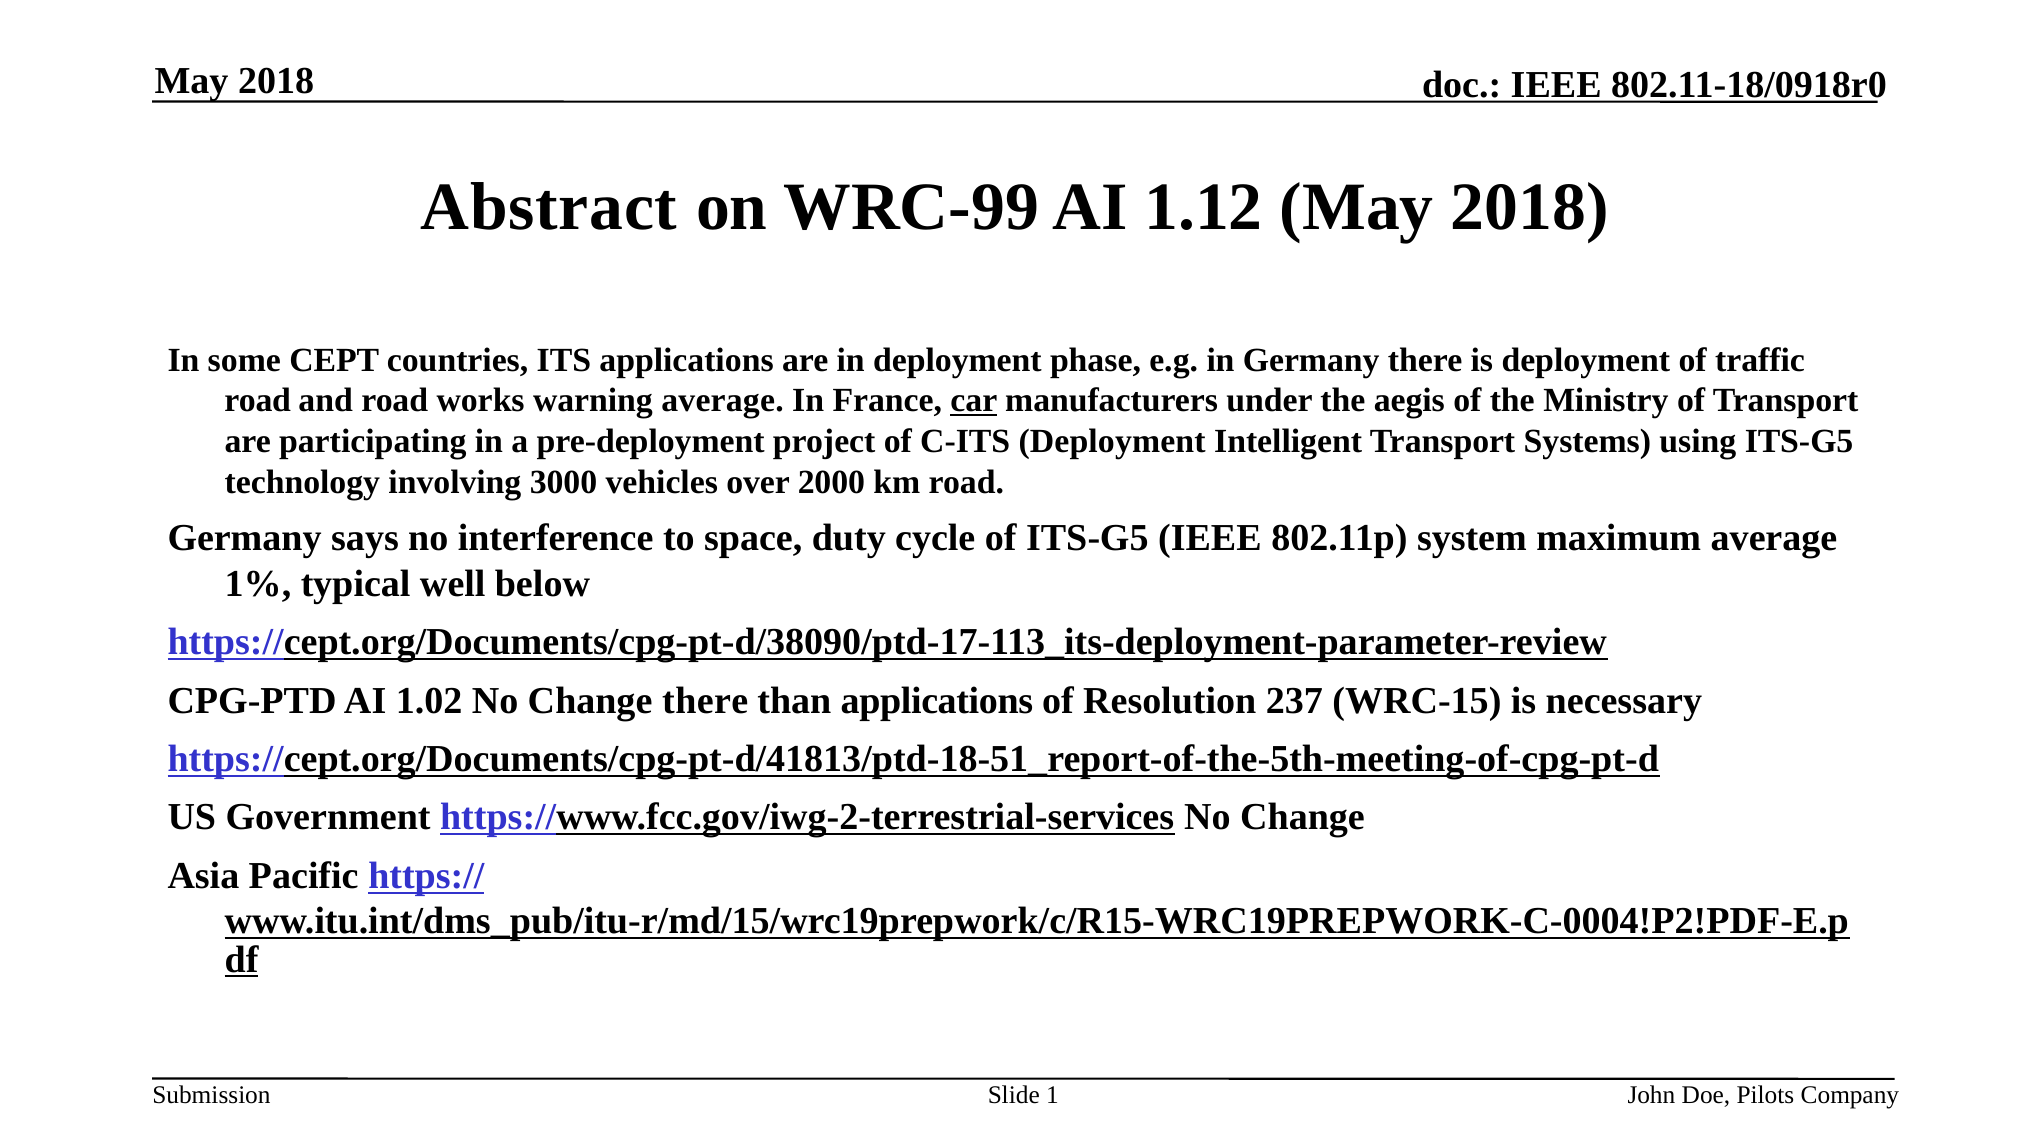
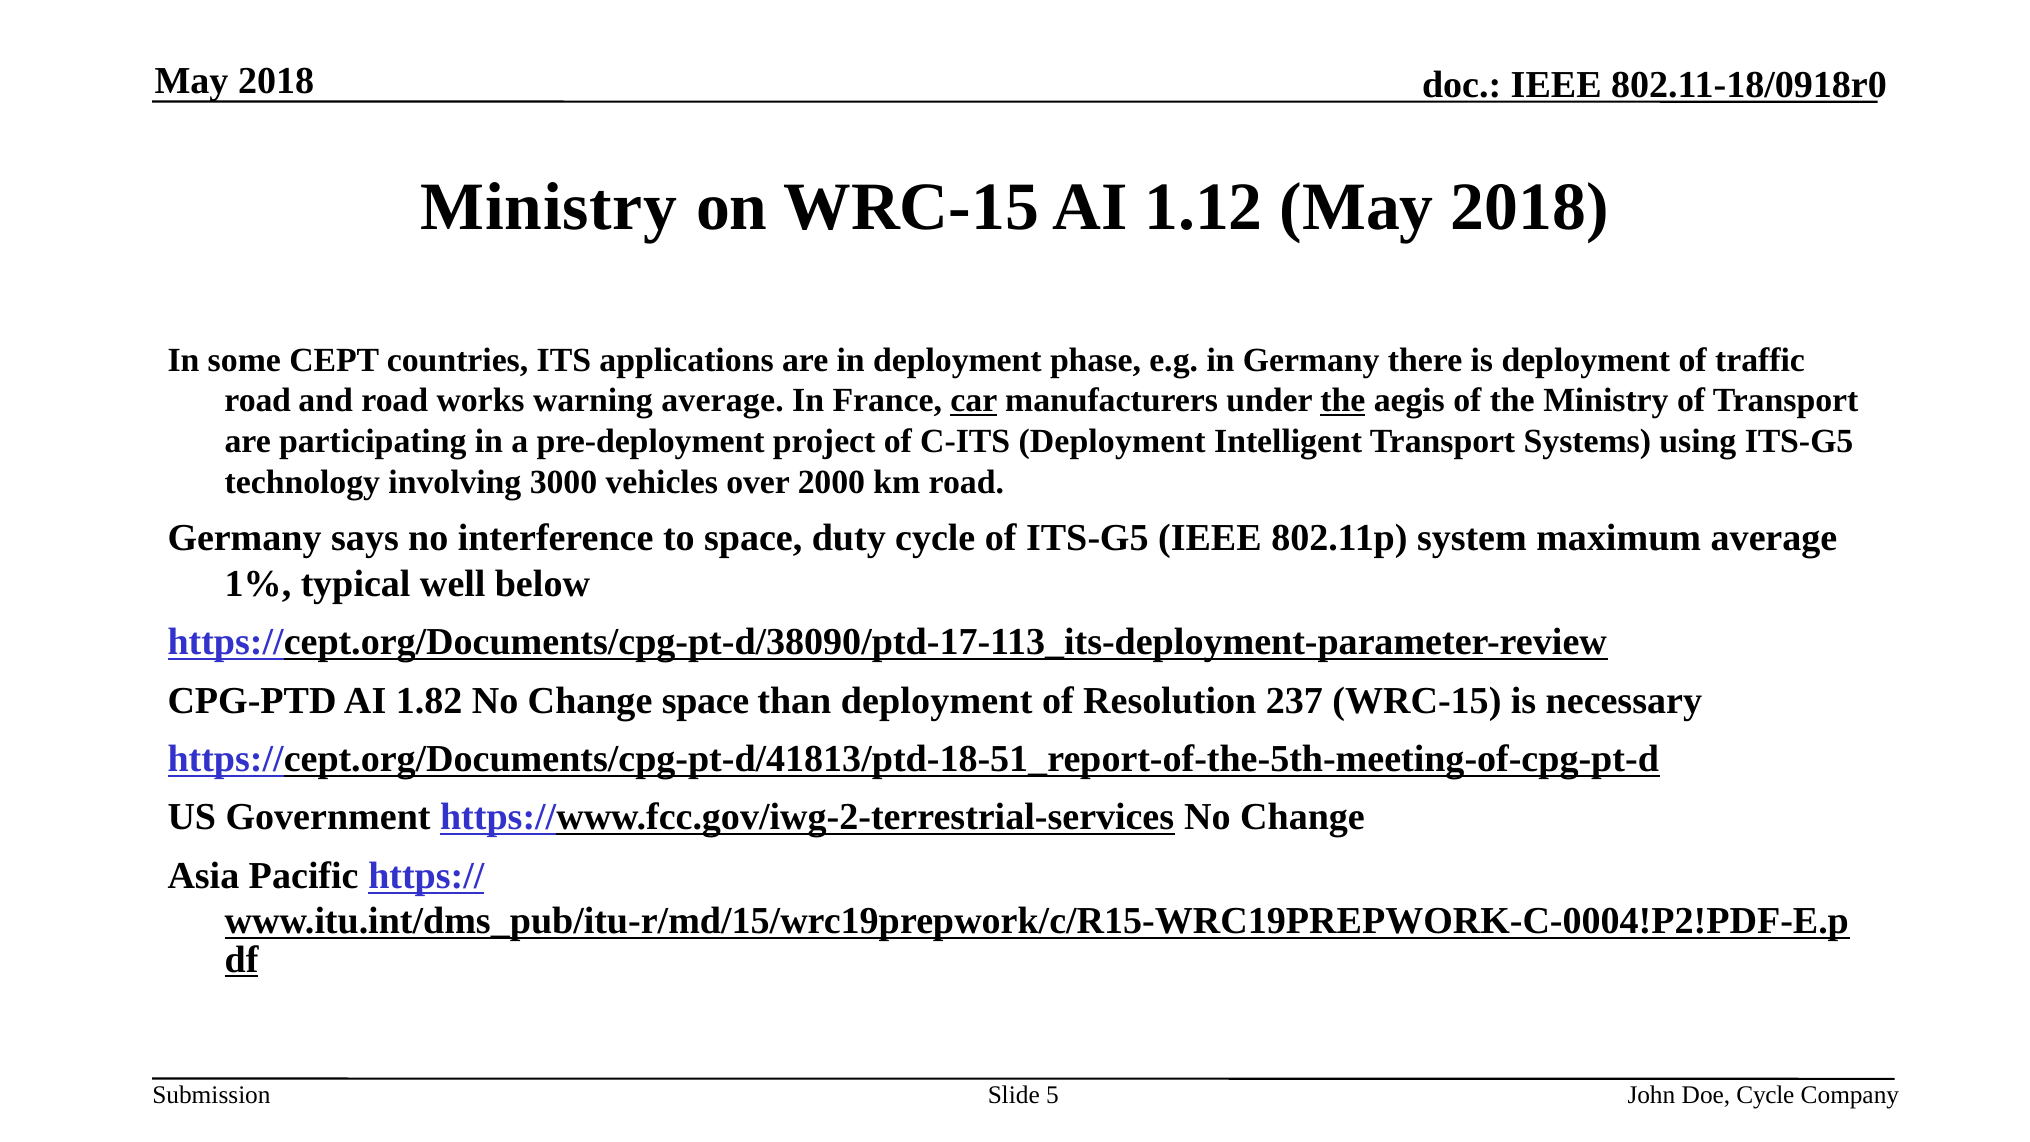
Abstract: Abstract -> Ministry (549, 208)
on WRC-99: WRC-99 -> WRC-15 (911, 208)
the underline: none -> present (1343, 401)
1.02: 1.02 -> 1.82 (429, 700)
Change there: there -> space (706, 700)
than applications: applications -> deployment (937, 700)
1: 1 -> 5 (1052, 1095)
Doe Pilots: Pilots -> Cycle (1765, 1095)
